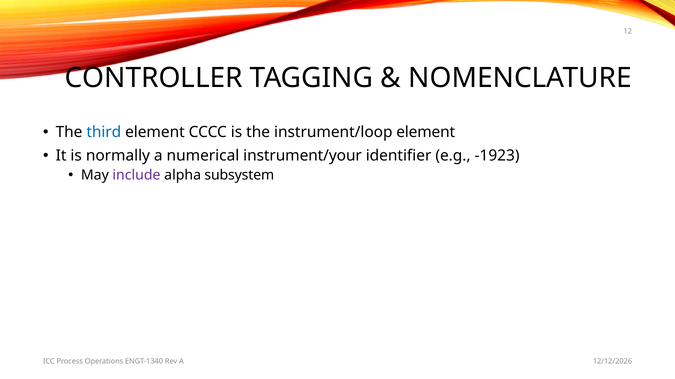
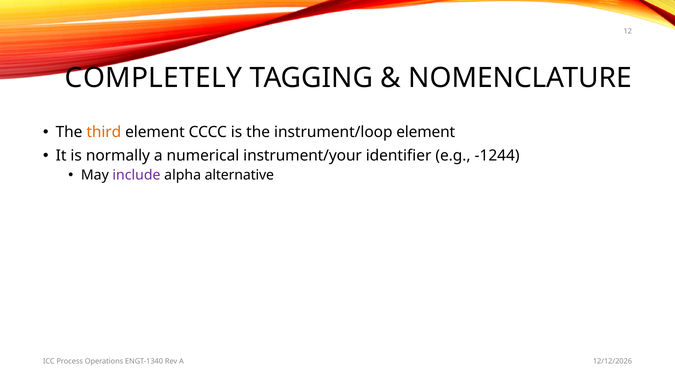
CONTROLLER: CONTROLLER -> COMPLETELY (154, 78)
third colour: blue -> orange (104, 132)
-1923: -1923 -> -1244 (497, 156)
subsystem: subsystem -> alternative (239, 175)
